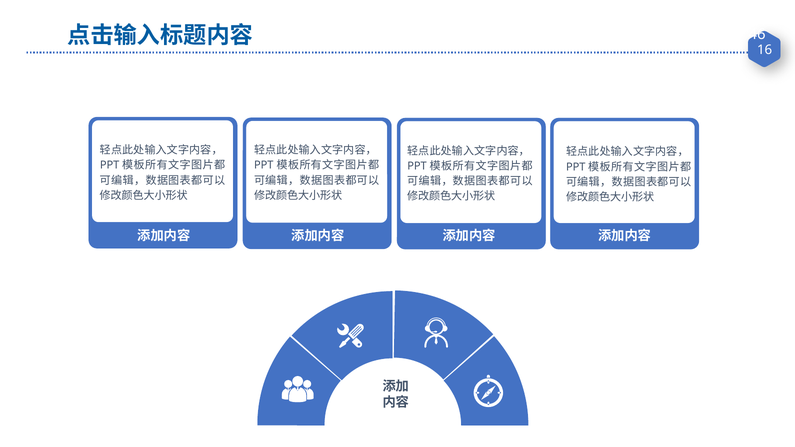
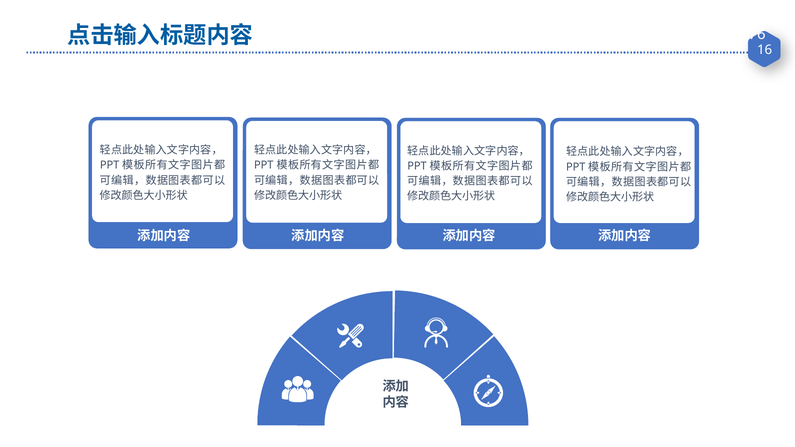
46: 46 -> 76 (757, 34)
